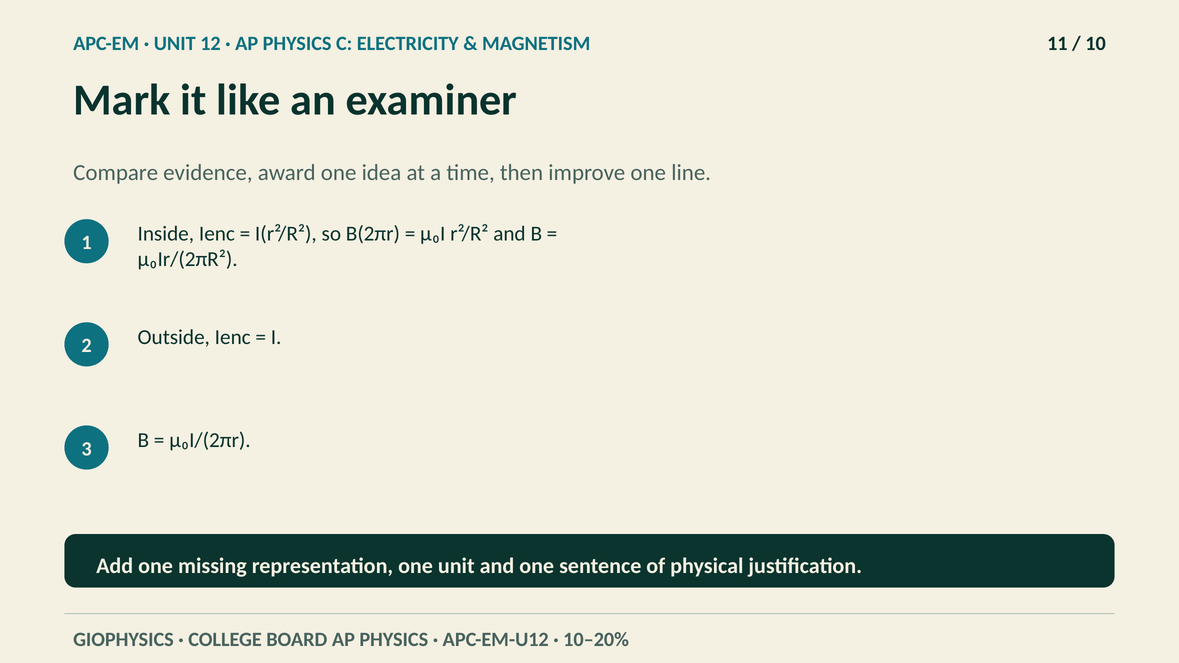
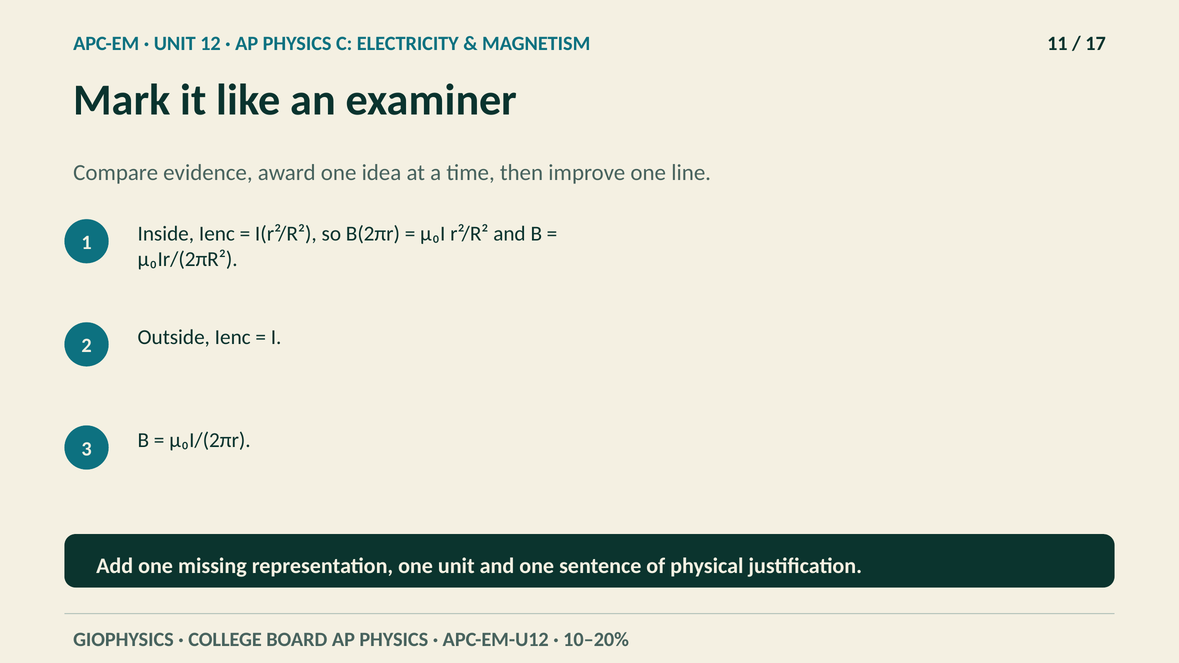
10: 10 -> 17 (1096, 44)
